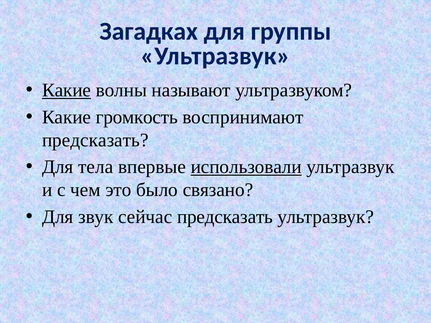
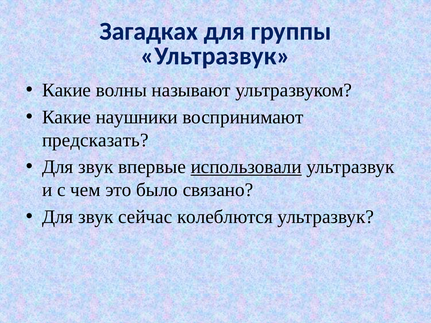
Какие underline: present -> none (67, 90)
громкость: громкость -> наушники (137, 117)
тела: тела -> звук (96, 167)
сейчас предсказать: предсказать -> колеблются (225, 217)
